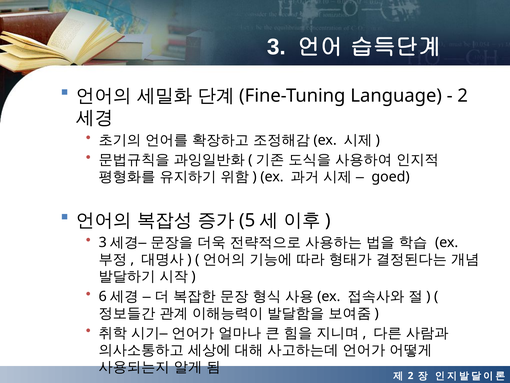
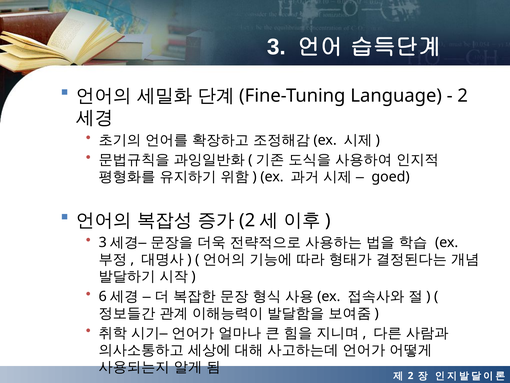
5: 5 -> 2 (247, 220)
